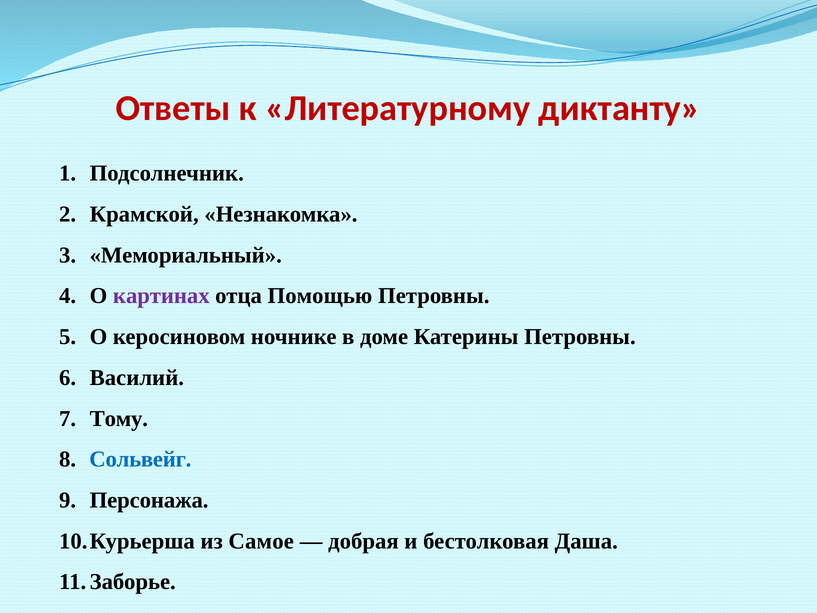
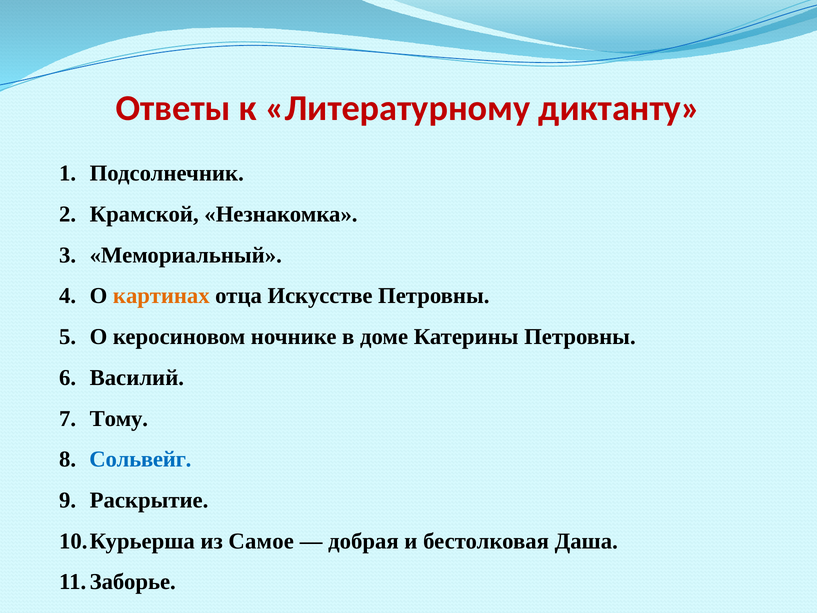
картинах colour: purple -> orange (161, 296)
Помощью: Помощью -> Искусстве (320, 296)
Персонажа: Персонажа -> Раскрытие (149, 500)
